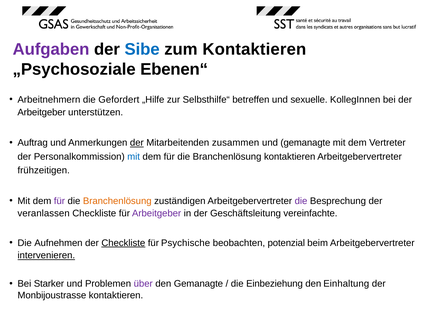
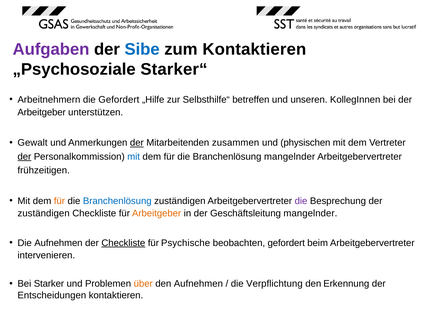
Ebenen“: Ebenen“ -> Starker“ (174, 69)
sexuelle: sexuelle -> unseren (309, 100)
Auftrag: Auftrag -> Gewalt (33, 143)
und gemanagte: gemanagte -> physischen (305, 143)
der underline: none -> present (24, 156)
Branchenlösung kontaktieren: kontaktieren -> mangelnder (290, 156)
für colour: purple -> orange (59, 201)
Branchenlösung colour: orange -> blue (117, 201)
veranlassen: veranlassen -> zuständigen (44, 213)
Arbeitgeber colour: purple -> orange (157, 213)
Geschäftsleitung vereinfachte: vereinfachte -> mangelnder (310, 213)
beobachten potenzial: potenzial -> gefordert (286, 243)
intervenieren underline: present -> none (46, 255)
über colour: purple -> orange (143, 284)
den Gemanagte: Gemanagte -> Aufnehmen (198, 284)
Einbeziehung: Einbeziehung -> Verpflichtung (274, 284)
Einhaltung: Einhaltung -> Erkennung (346, 284)
Monbijoustrasse: Monbijoustrasse -> Entscheidungen (52, 295)
